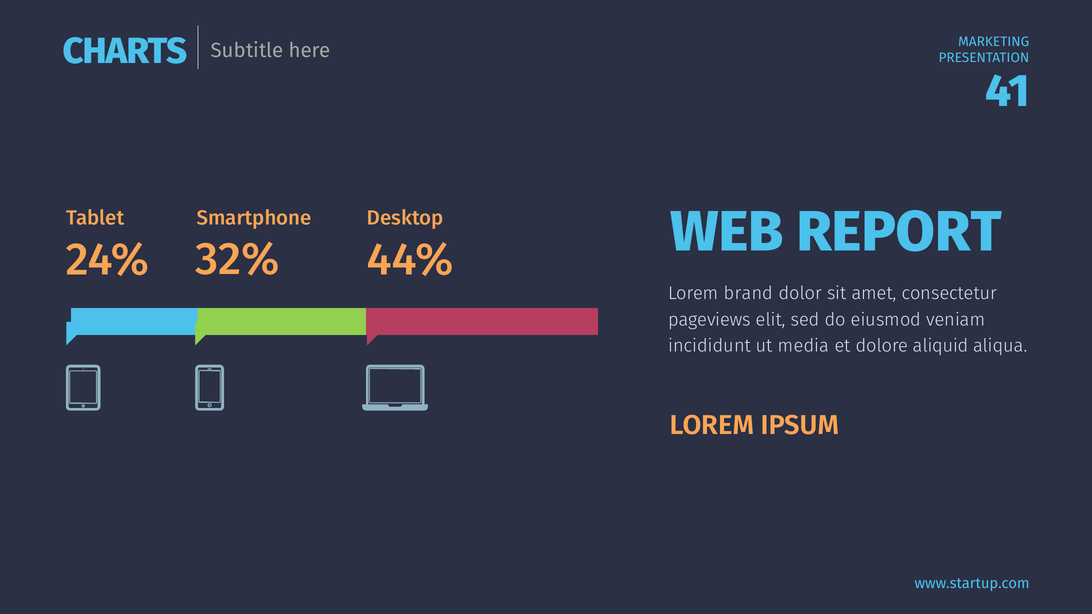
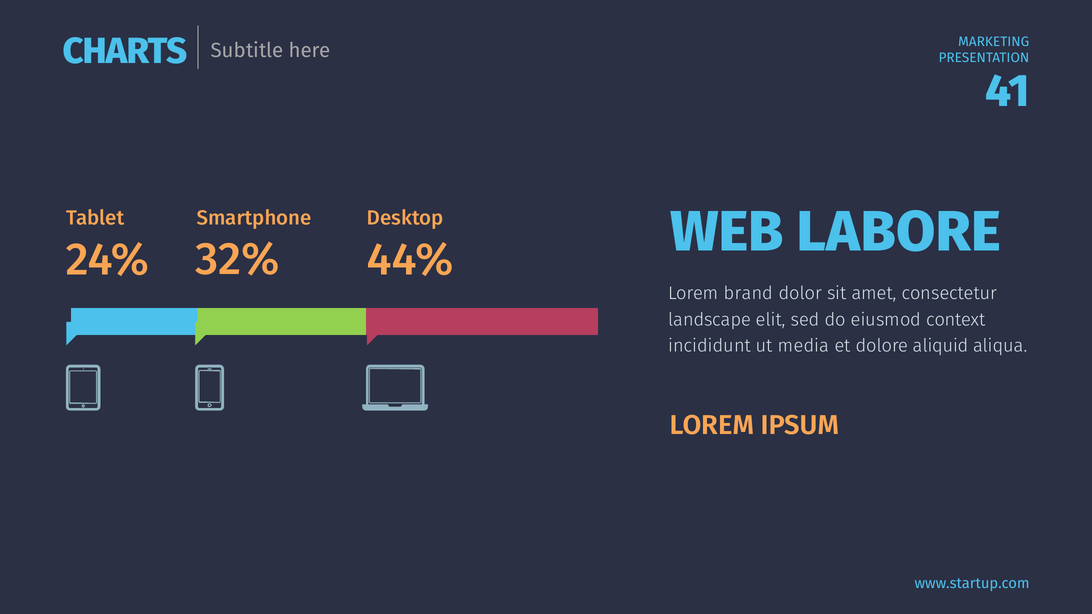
REPORT: REPORT -> LABORE (899, 232)
pageviews: pageviews -> landscape (710, 320)
veniam: veniam -> context (956, 320)
